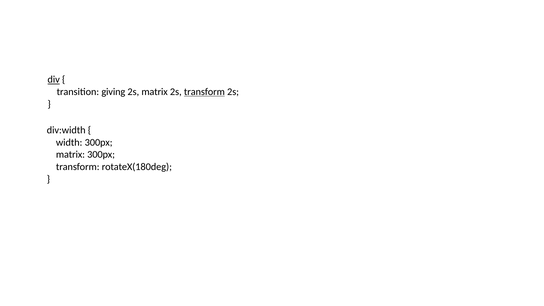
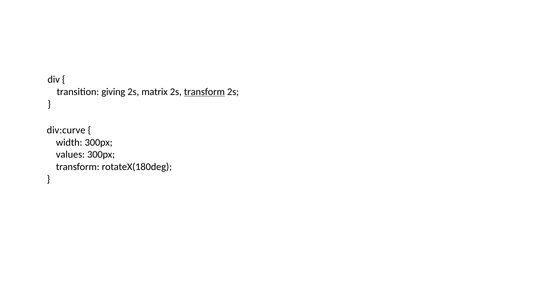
div underline: present -> none (54, 80)
div:width: div:width -> div:curve (66, 130)
matrix: matrix -> values (70, 155)
